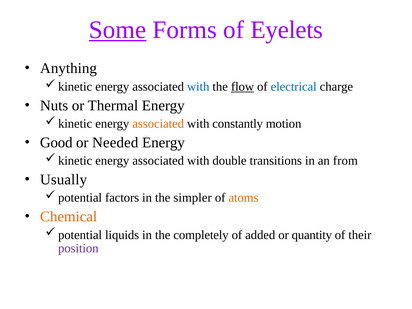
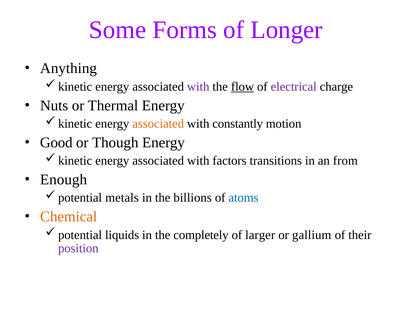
Some underline: present -> none (118, 30)
Eyelets: Eyelets -> Longer (287, 30)
with colour: blue -> purple (198, 87)
electrical colour: blue -> purple (294, 87)
Needed: Needed -> Though (115, 143)
double: double -> factors (230, 161)
Usually: Usually -> Enough (64, 180)
factors: factors -> metals (122, 198)
simpler: simpler -> billions (193, 198)
atoms colour: orange -> blue (244, 198)
added: added -> larger (260, 235)
quantity: quantity -> gallium (312, 235)
